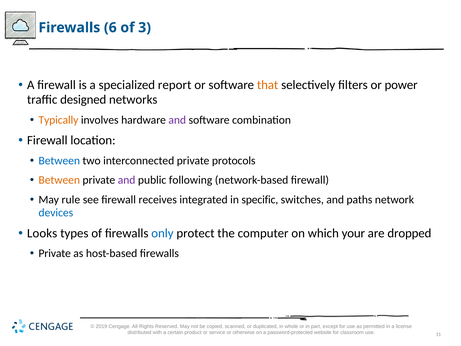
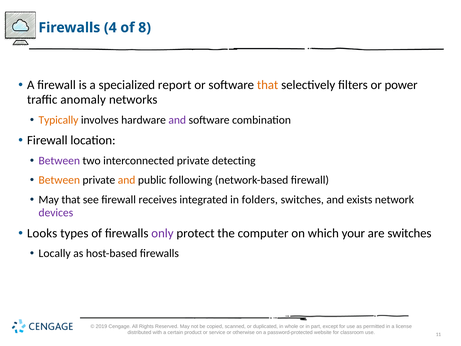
6: 6 -> 4 (110, 28)
3: 3 -> 8 (145, 28)
designed: designed -> anomaly (83, 100)
Between colour: blue -> purple (59, 160)
protocols: protocols -> detecting (234, 160)
and colour: purple -> orange (127, 180)
May rule: rule -> that (71, 200)
specific: specific -> folders (260, 200)
paths: paths -> exists (359, 200)
devices colour: blue -> purple (56, 213)
only colour: blue -> purple (162, 233)
are dropped: dropped -> switches (409, 233)
Private: Private -> Locally (55, 253)
